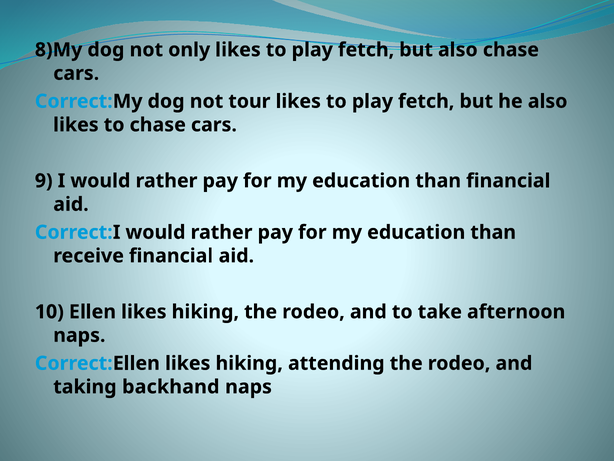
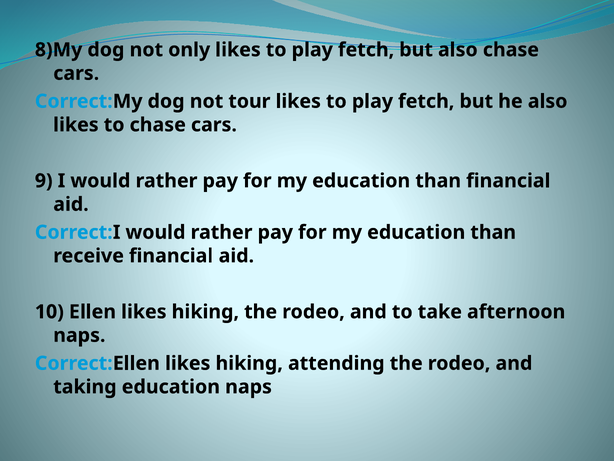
taking backhand: backhand -> education (171, 386)
